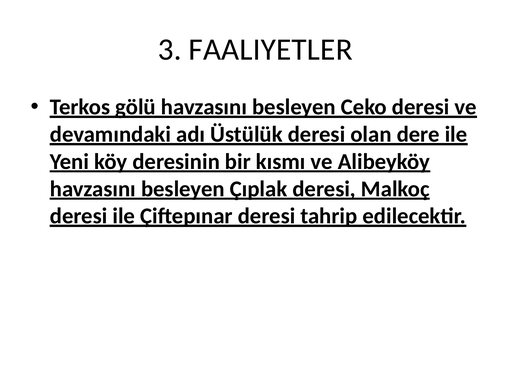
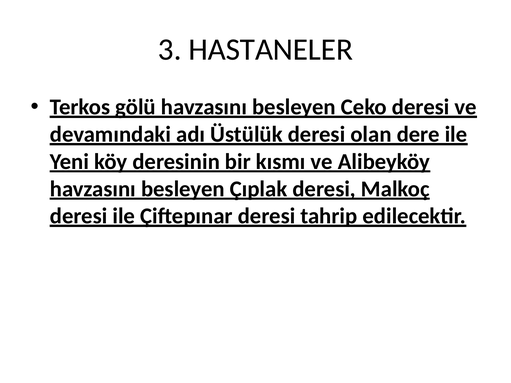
FAALIYETLER: FAALIYETLER -> HASTANELER (271, 49)
